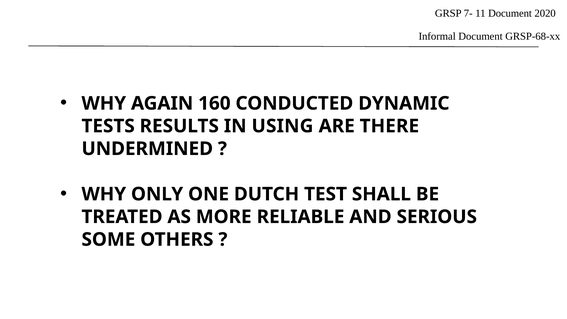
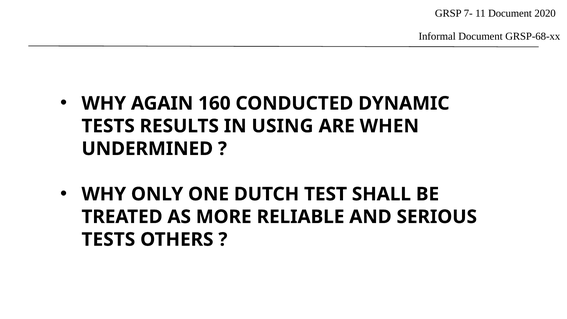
THERE: THERE -> WHEN (389, 126)
SOME: SOME -> TESTS (108, 239)
